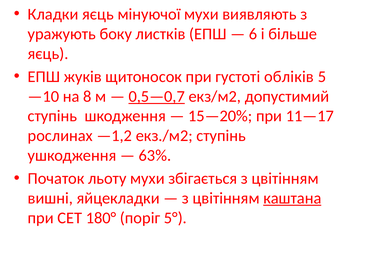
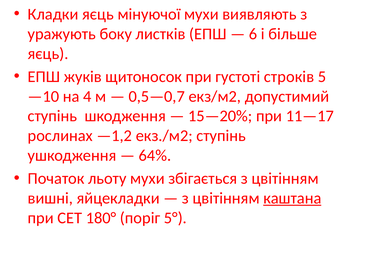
обліків: обліків -> строків (289, 77)
8: 8 -> 4 (87, 96)
0,5—0,7 underline: present -> none (157, 96)
63%: 63% -> 64% (155, 155)
